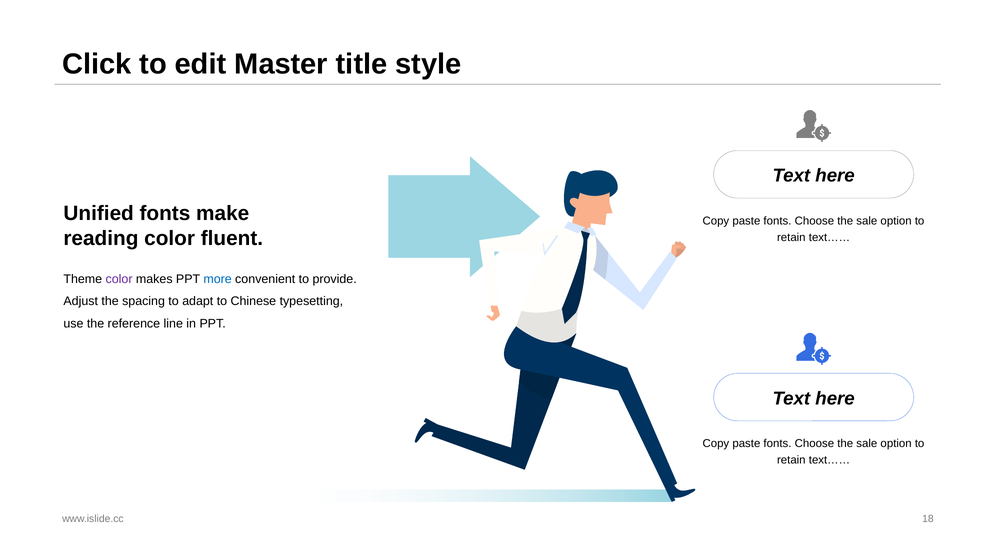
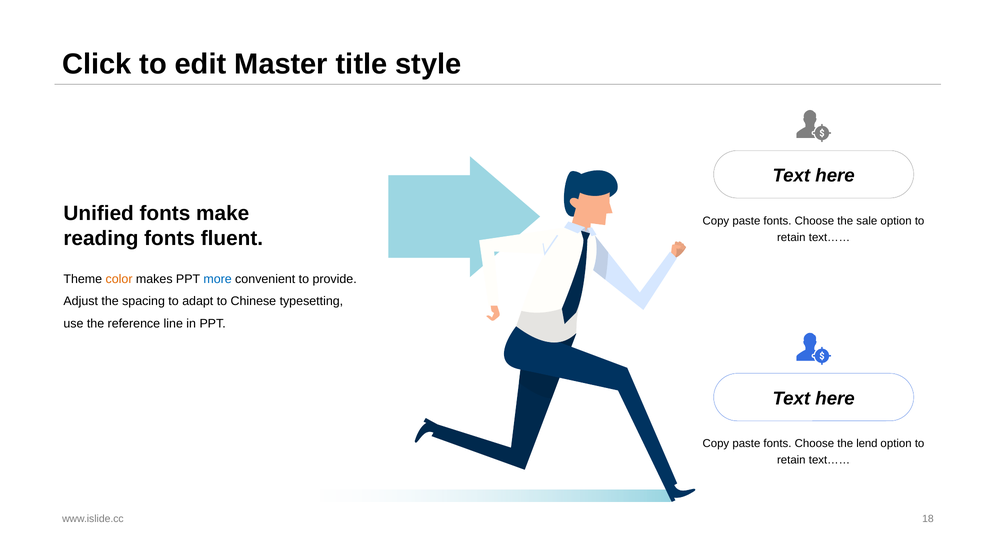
reading color: color -> fonts (170, 239)
color colour: purple -> orange (119, 279)
sale: sale -> lend (867, 444)
